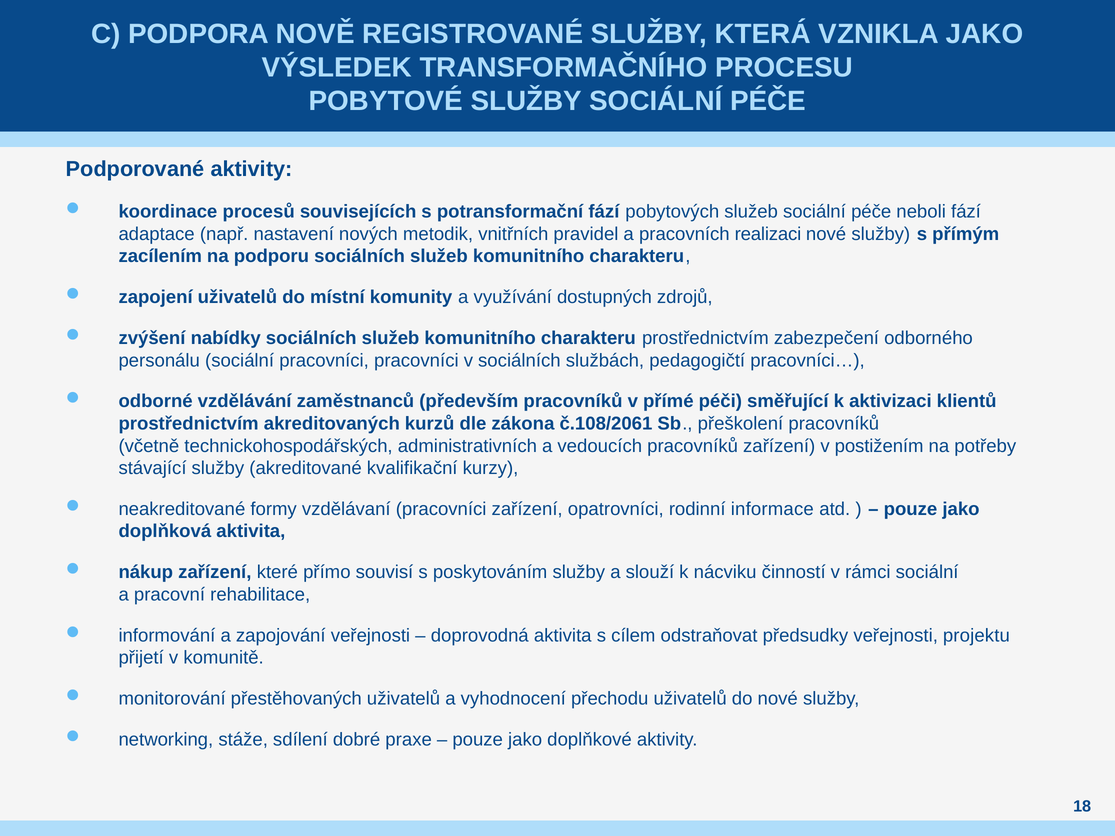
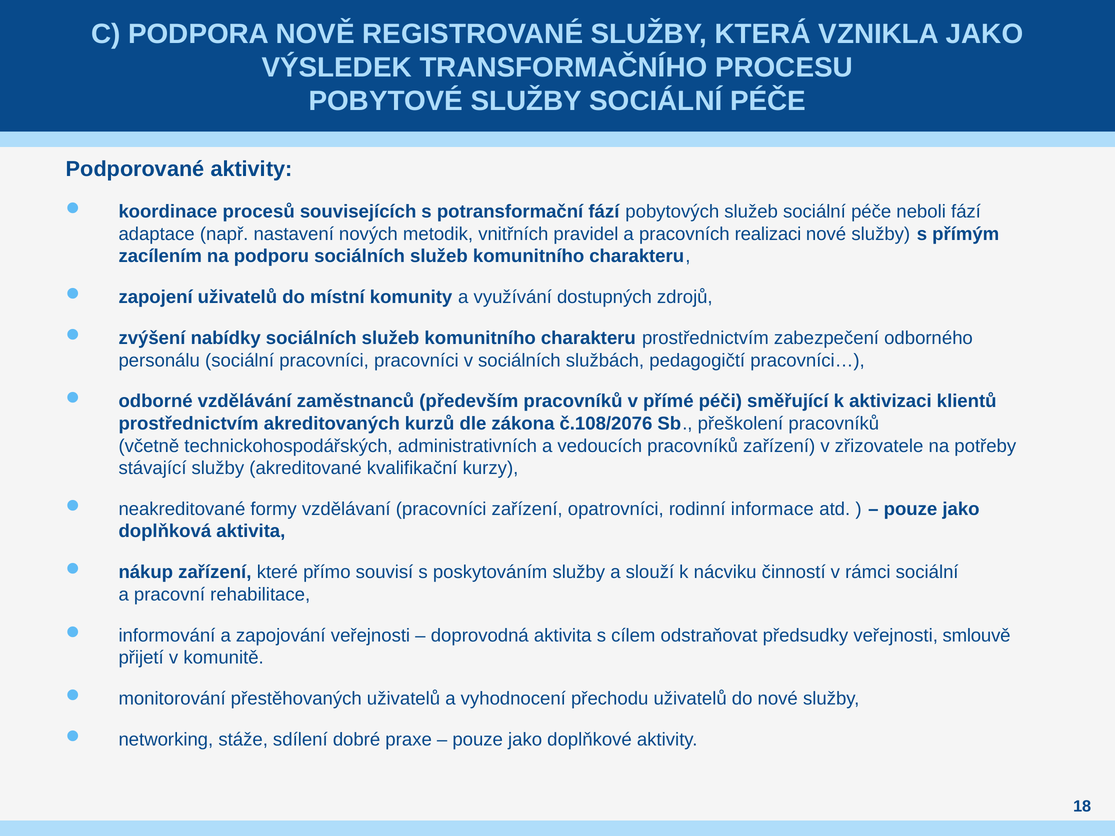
č.108/2061: č.108/2061 -> č.108/2076 (606, 424)
postižením: postižením -> zřizovatele (879, 446)
projektu: projektu -> smlouvě (977, 636)
